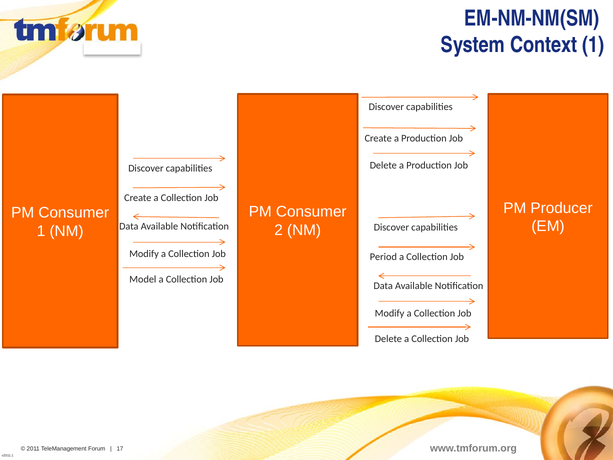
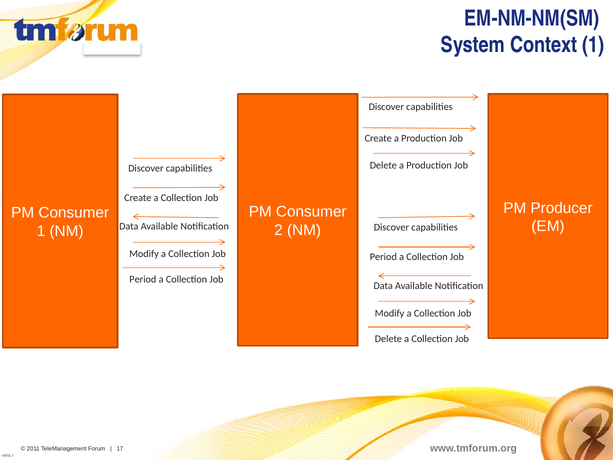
Model: Model -> Period (143, 279)
